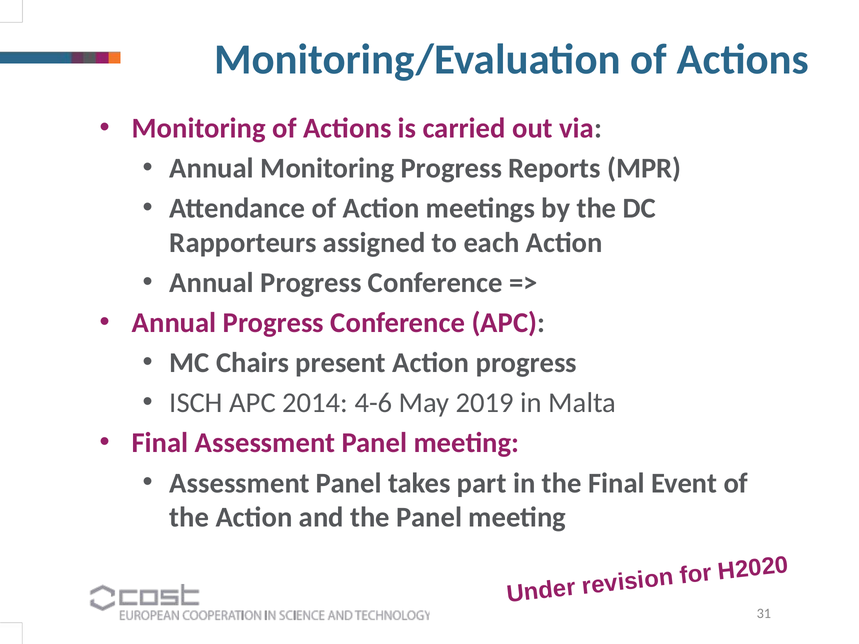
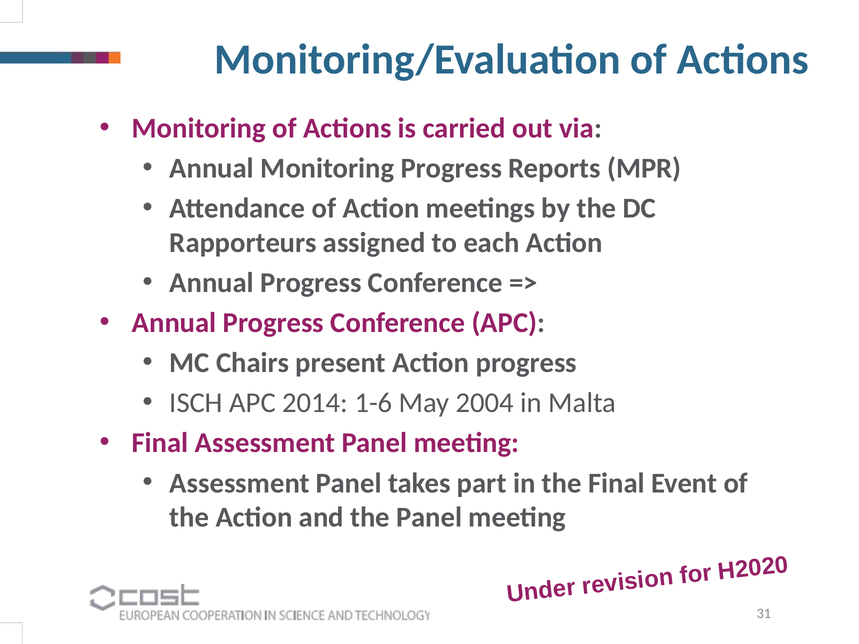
4-6: 4-6 -> 1-6 (373, 403)
2019: 2019 -> 2004 (485, 403)
